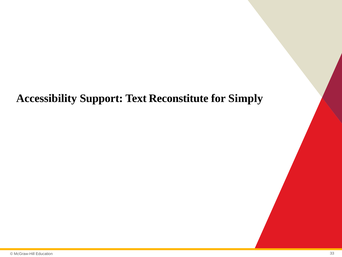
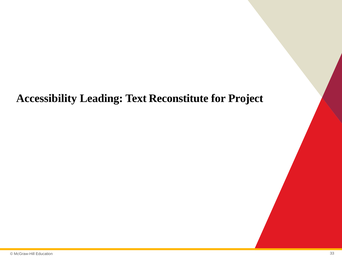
Support: Support -> Leading (101, 98)
Simply: Simply -> Project (246, 98)
